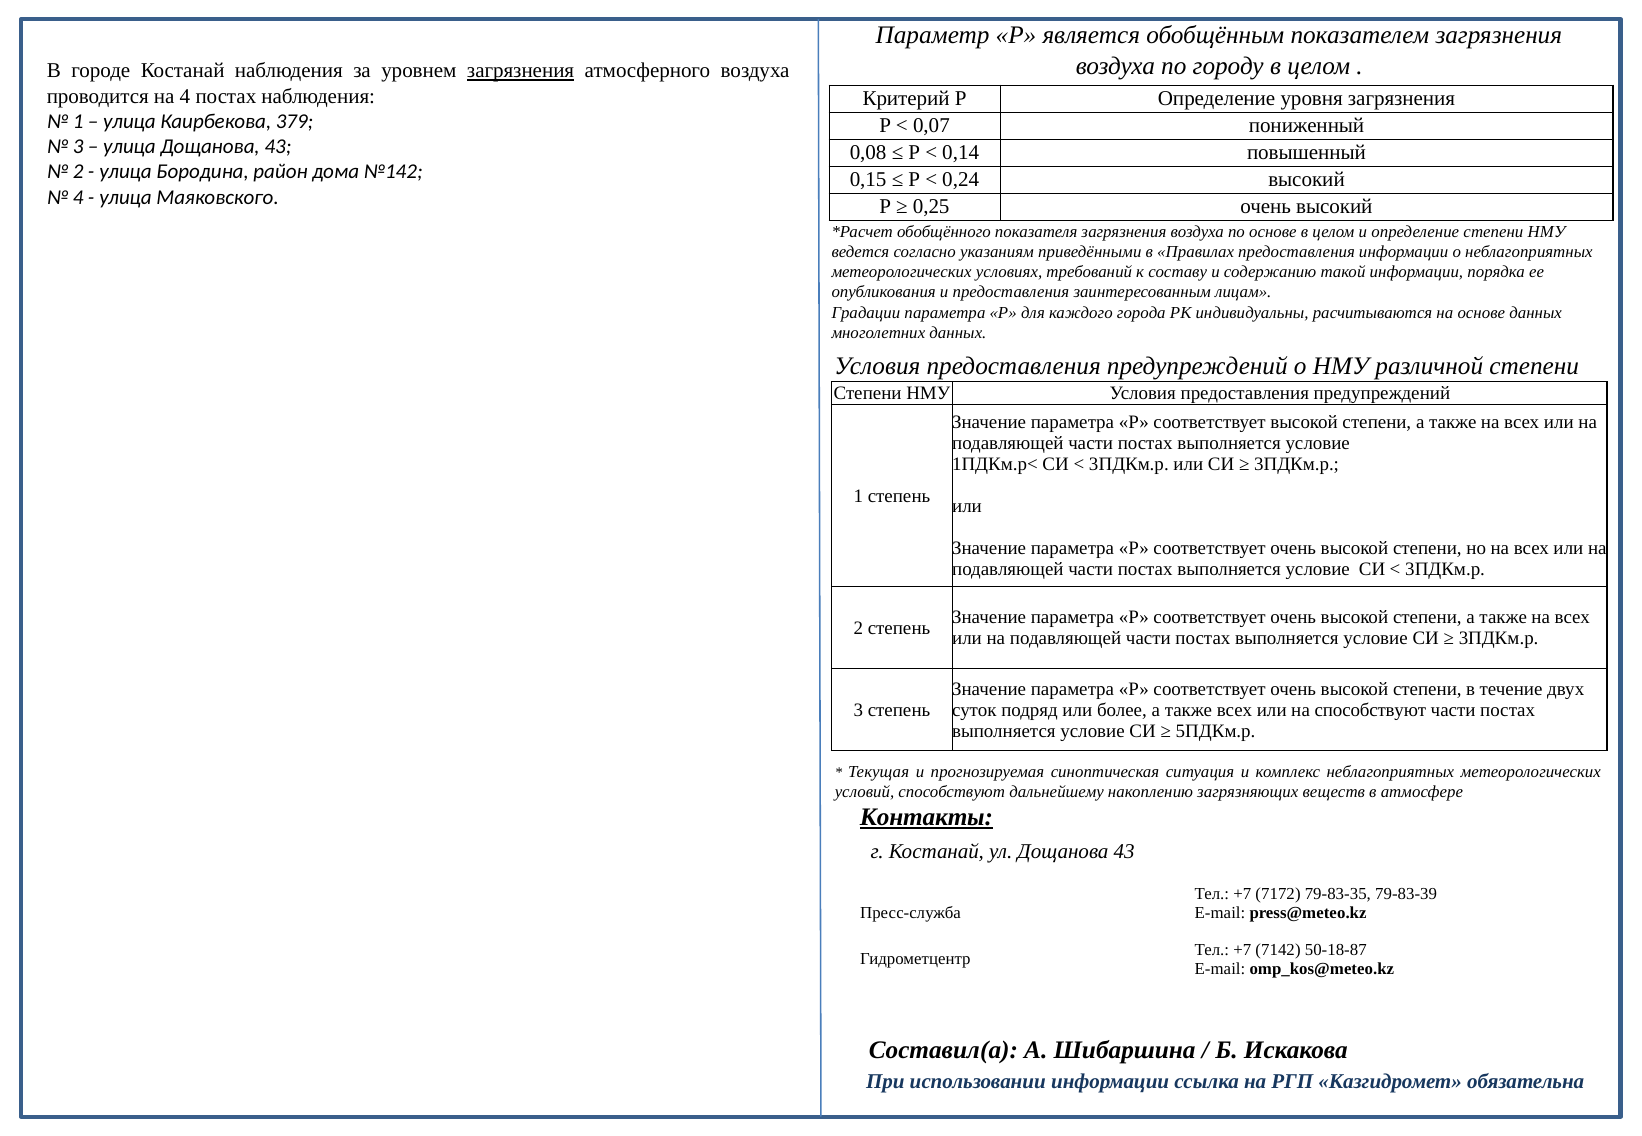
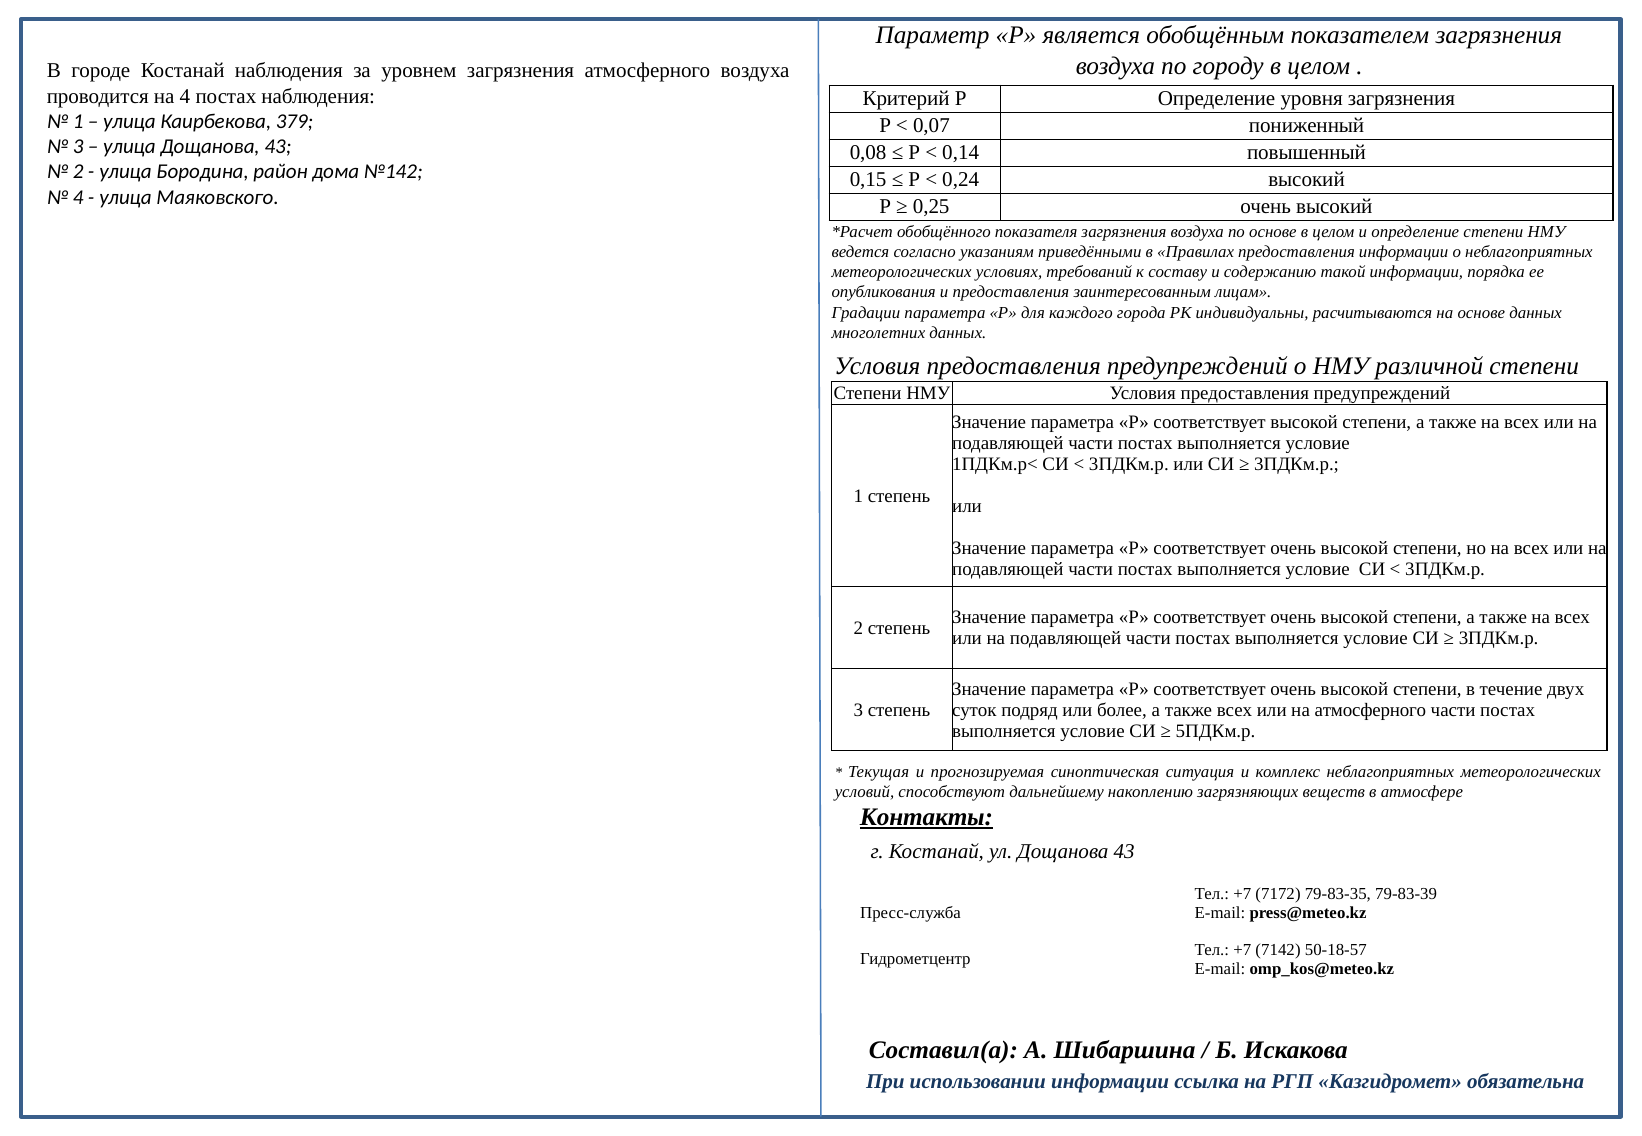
загрязнения underline: present -> none (521, 71)
на способствуют: способствуют -> атмосферного (1370, 711)
50-18-87: 50-18-87 -> 50-18-57 (1336, 951)
